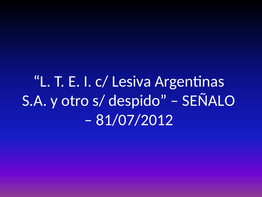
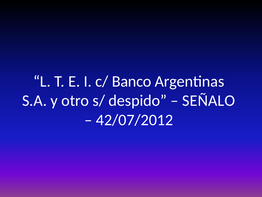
Lesiva: Lesiva -> Banco (132, 81)
81/07/2012: 81/07/2012 -> 42/07/2012 (135, 120)
